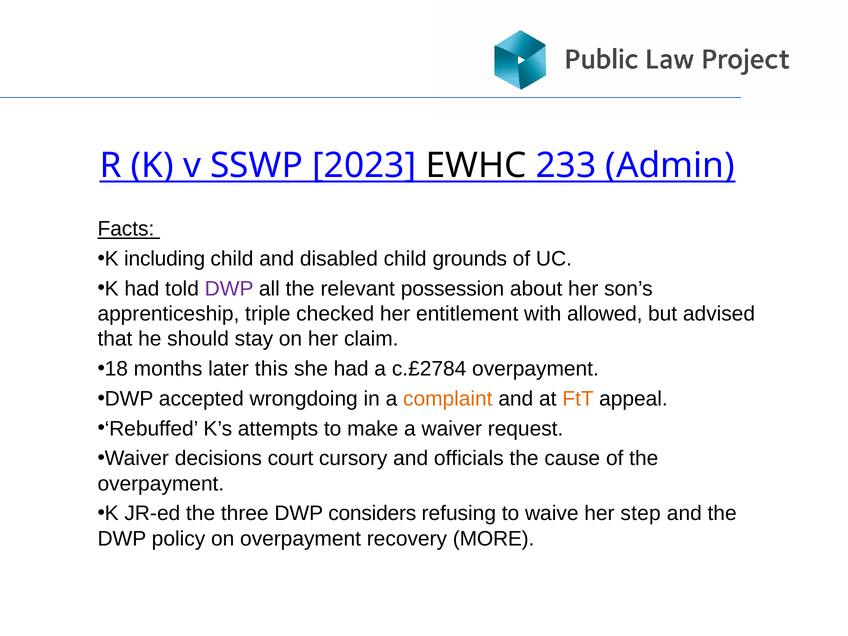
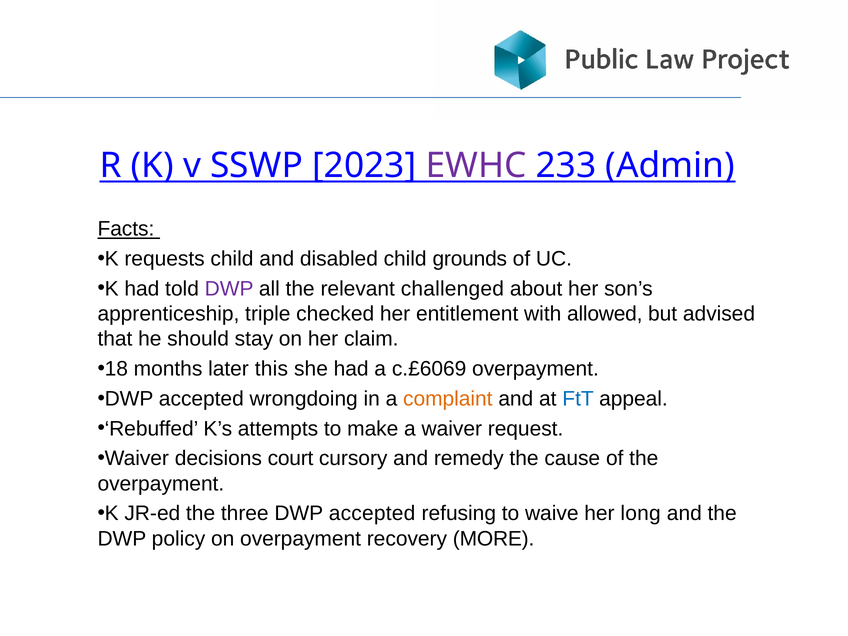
EWHC colour: black -> purple (476, 166)
including: including -> requests (165, 259)
possession: possession -> challenged (452, 289)
c.£2784: c.£2784 -> c.£6069 (429, 369)
FtT colour: orange -> blue (578, 399)
officials: officials -> remedy (469, 459)
three DWP considers: considers -> accepted (372, 514)
step: step -> long (641, 514)
